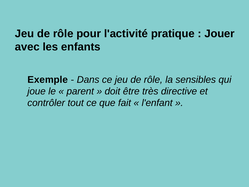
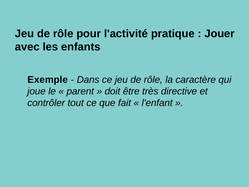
sensibles: sensibles -> caractère (196, 80)
